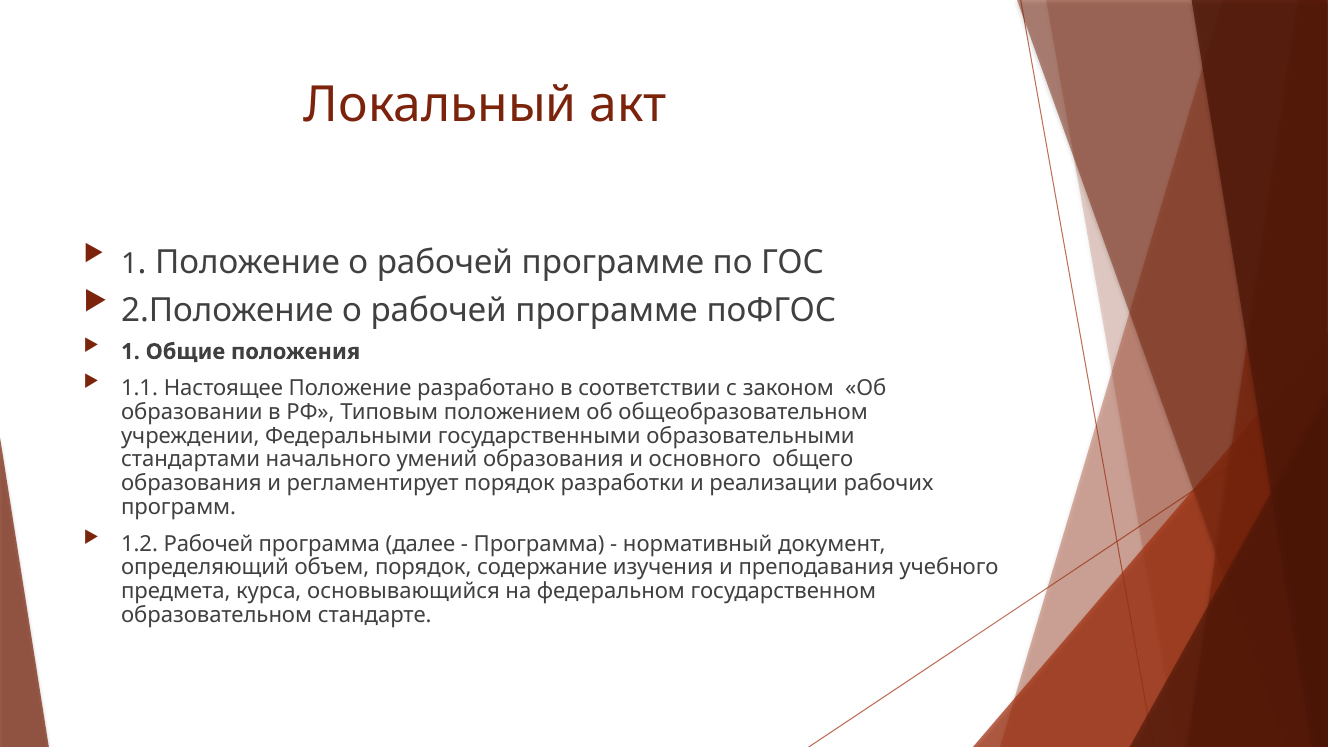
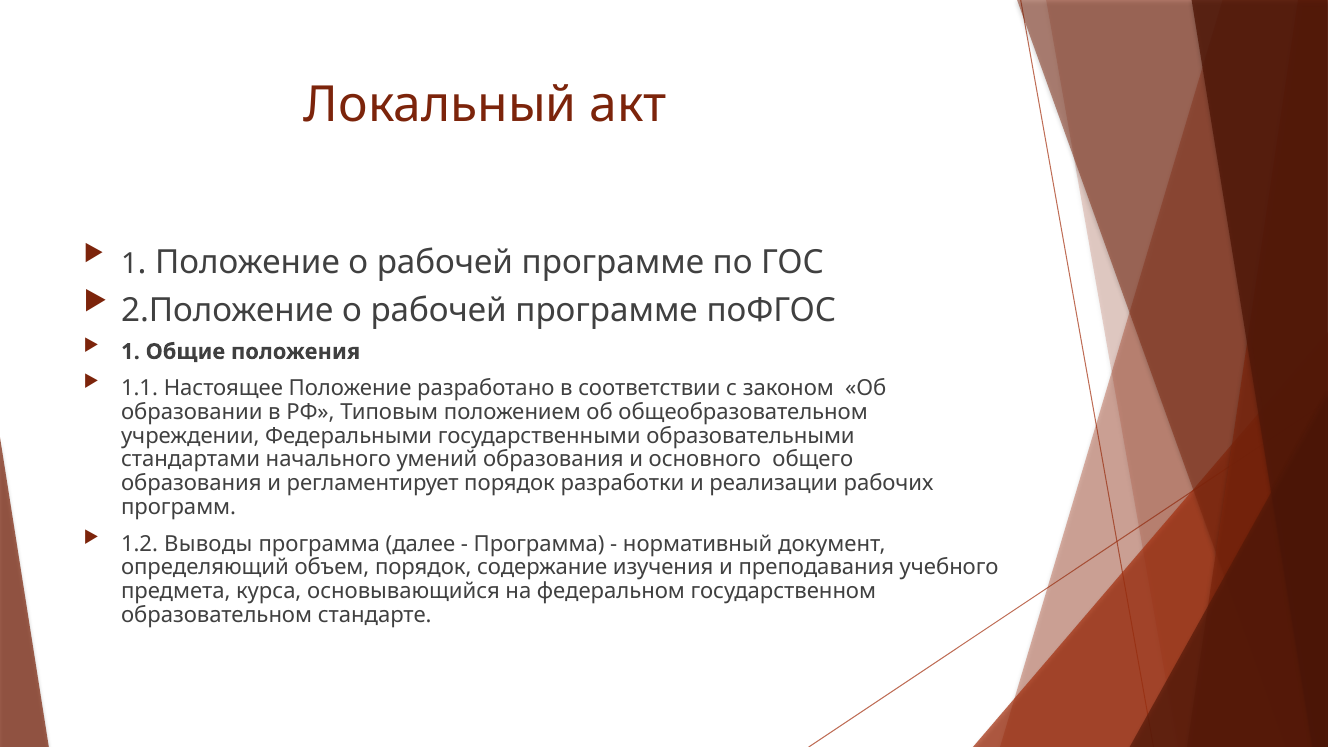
1.2 Рабочей: Рабочей -> Выводы (208, 544)
